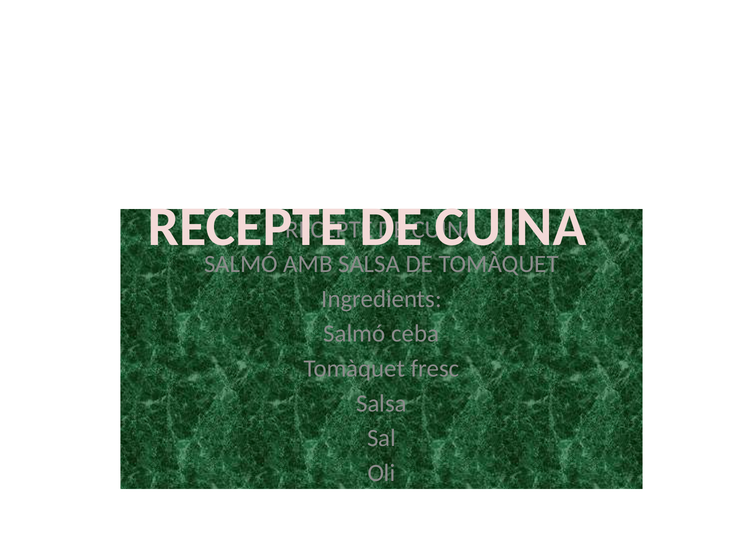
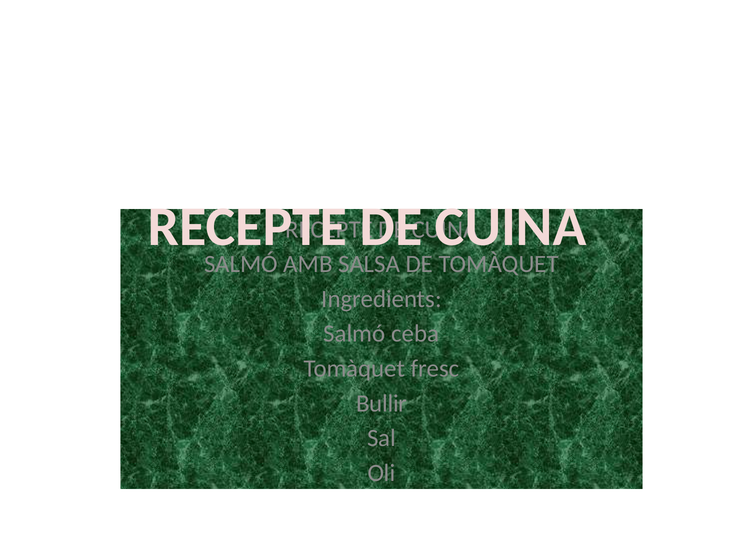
Salsa: Salsa -> Bullir (382, 404)
